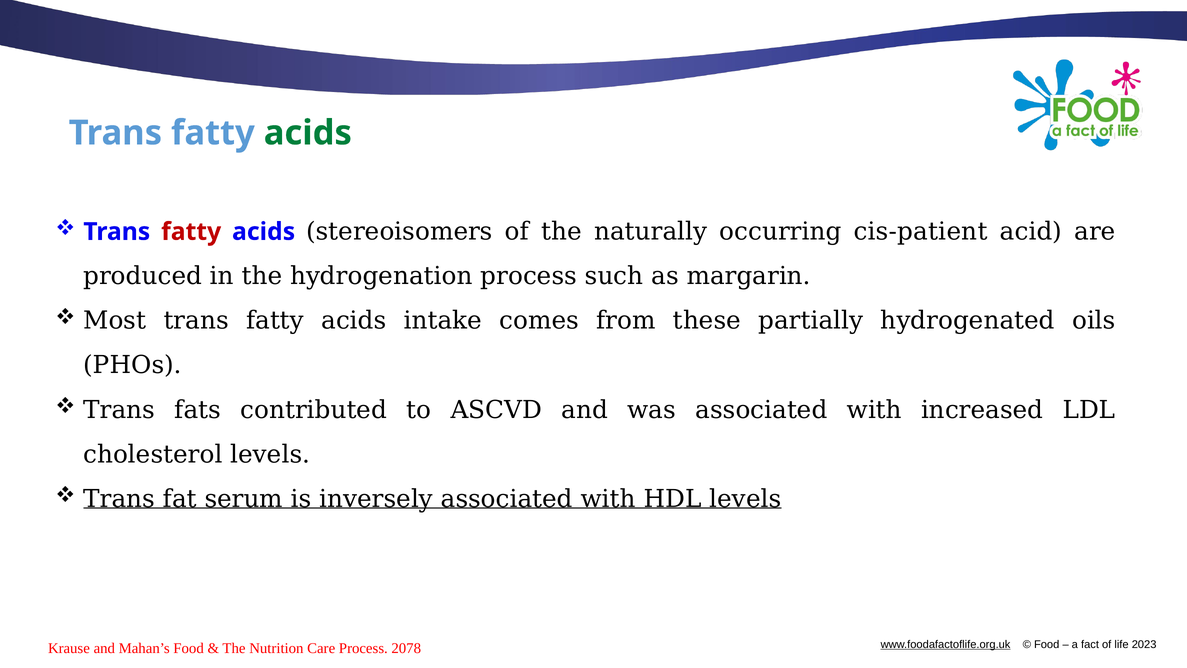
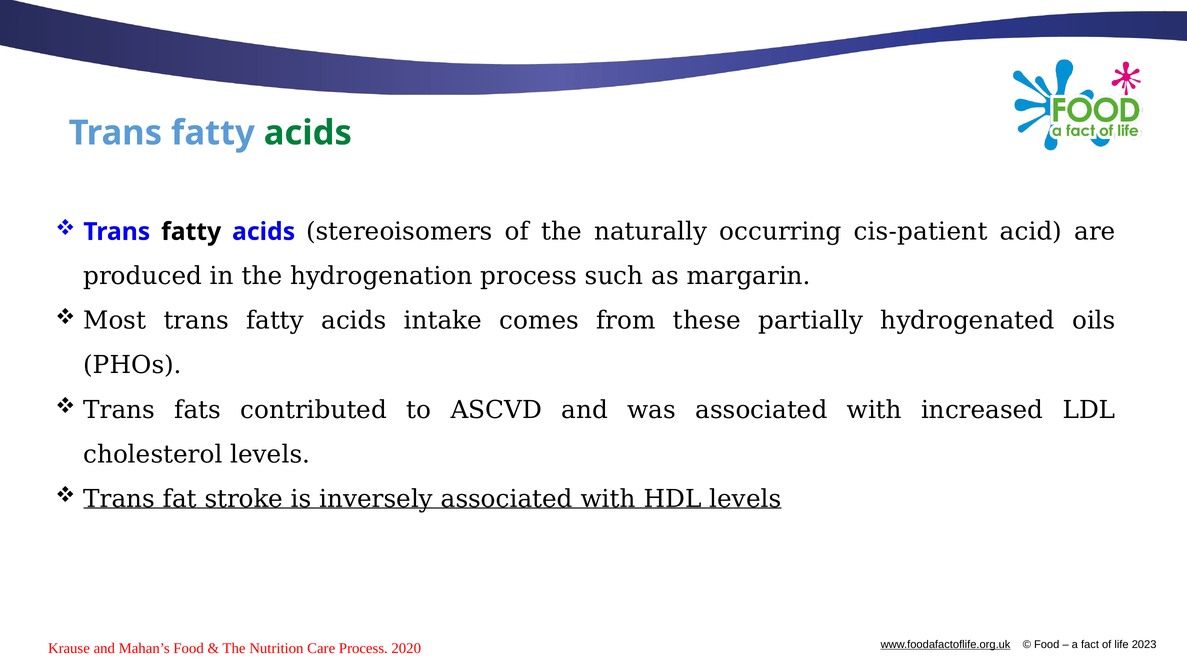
fatty colour: red -> black (191, 232)
serum: serum -> stroke (244, 499)
2078: 2078 -> 2020 (406, 648)
